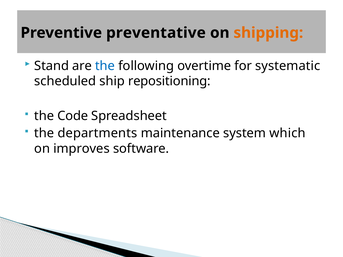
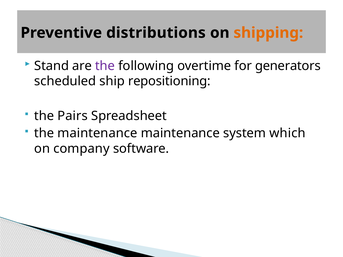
preventative: preventative -> distributions (156, 33)
the colour: blue -> purple (105, 66)
systematic: systematic -> generators (288, 66)
Code: Code -> Pairs (73, 116)
the departments: departments -> maintenance (97, 133)
improves: improves -> company (81, 149)
